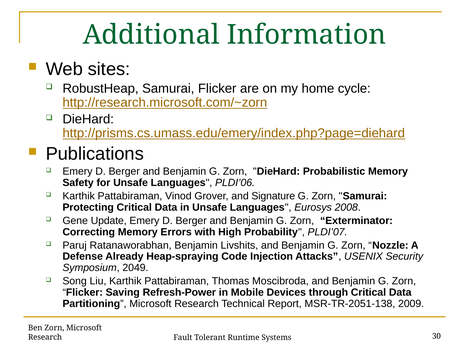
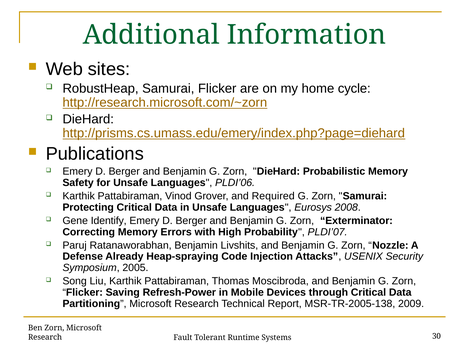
Signature: Signature -> Required (273, 196)
Update: Update -> Identify (109, 221)
2049: 2049 -> 2005 (135, 268)
MSR-TR-2051-138: MSR-TR-2051-138 -> MSR-TR-2005-138 (350, 303)
